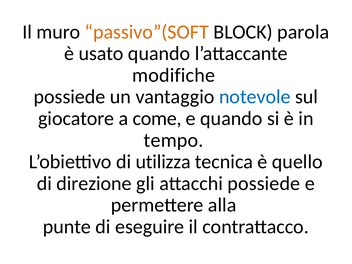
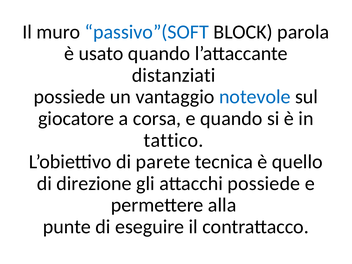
passivo”(SOFT colour: orange -> blue (147, 32)
modifiche: modifiche -> distanziati (174, 75)
come: come -> corsa (157, 118)
tempo: tempo -> tattico (174, 140)
utilizza: utilizza -> parete (163, 162)
